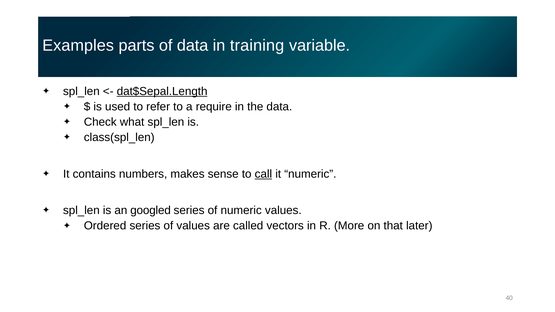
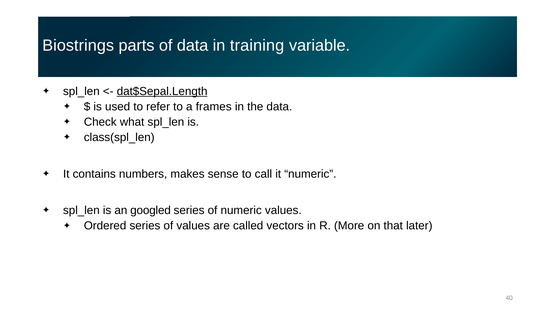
Examples: Examples -> Biostrings (78, 46)
require: require -> frames (214, 107)
call underline: present -> none (263, 174)
